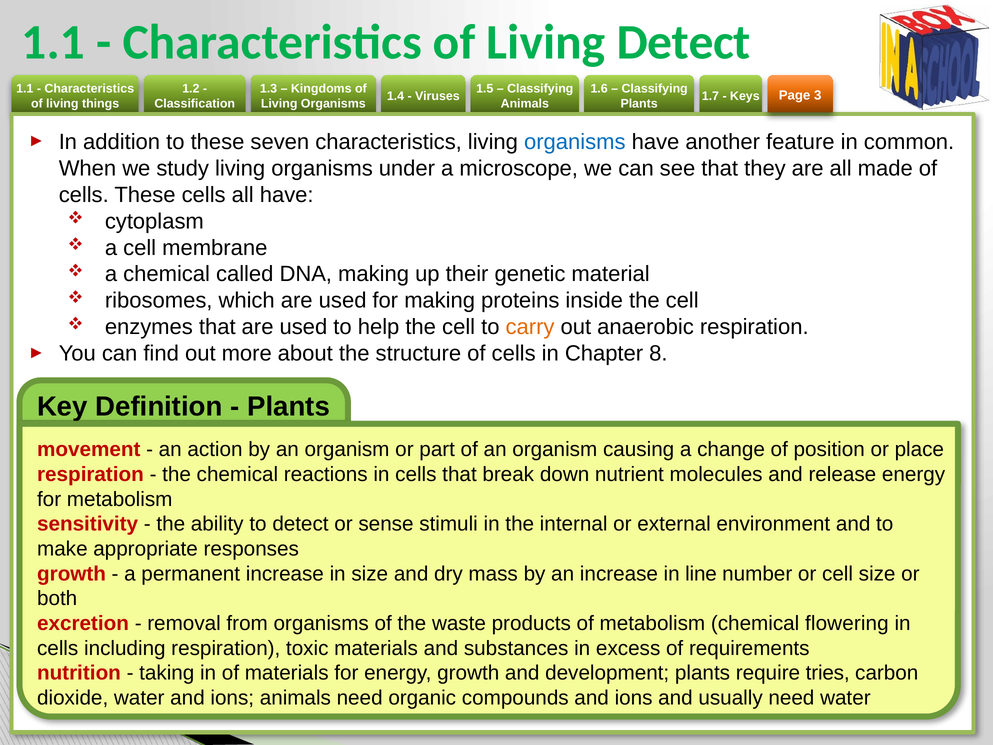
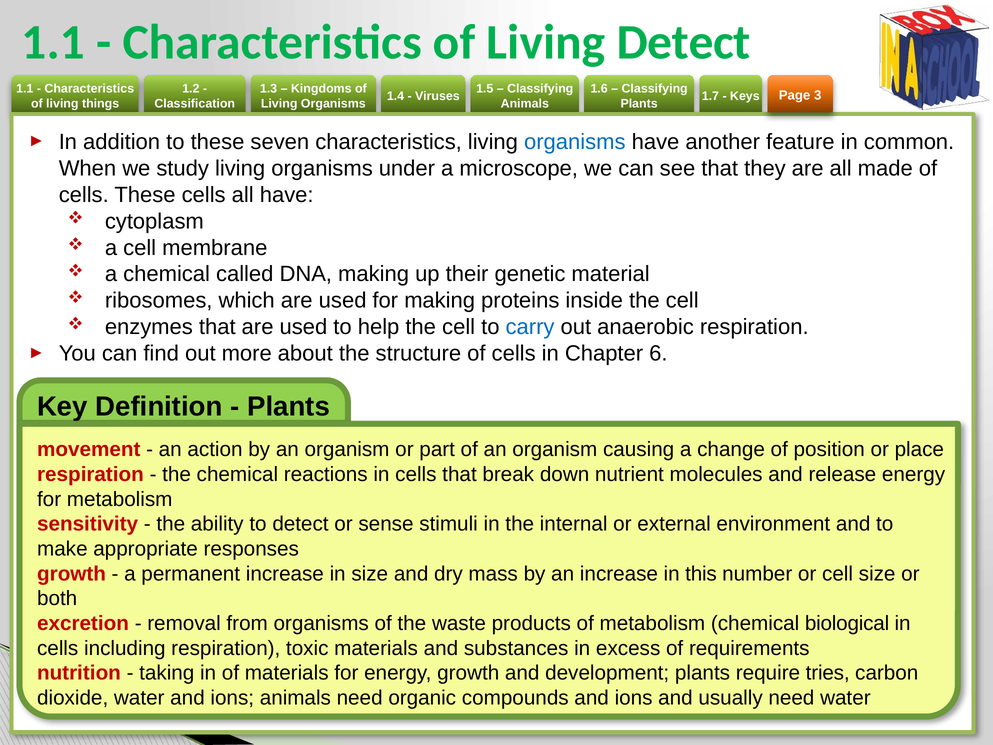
carry colour: orange -> blue (530, 327)
8: 8 -> 6 (658, 354)
line: line -> this (701, 574)
flowering: flowering -> biological (847, 623)
